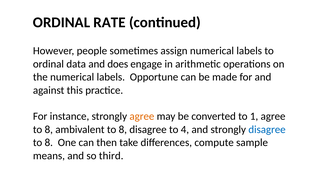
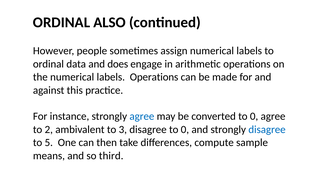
RATE: RATE -> ALSO (110, 22)
labels Opportune: Opportune -> Operations (154, 77)
agree colour: orange -> blue (142, 116)
converted to 1: 1 -> 0 (254, 116)
8: 8 -> 2 (49, 129)
ambivalent to 8: 8 -> 3 (123, 129)
disagree to 4: 4 -> 0 (185, 129)
8: 8 -> 5 (49, 142)
